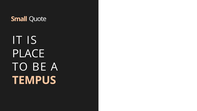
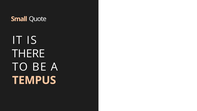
PLACE: PLACE -> THERE (28, 54)
